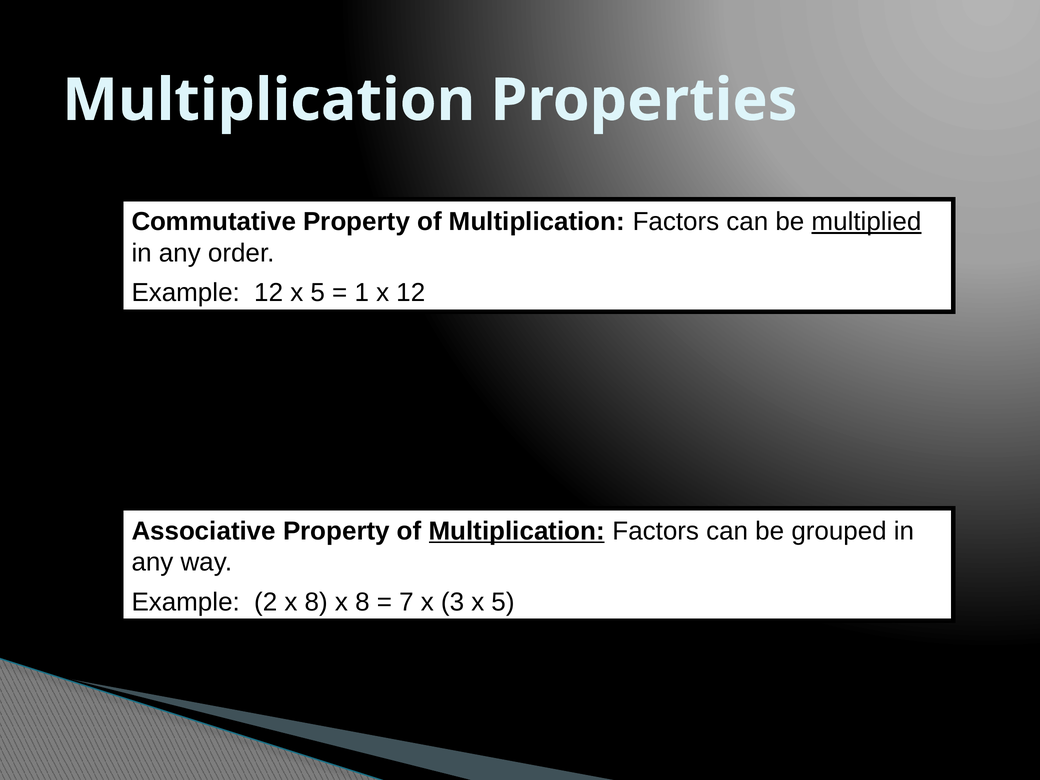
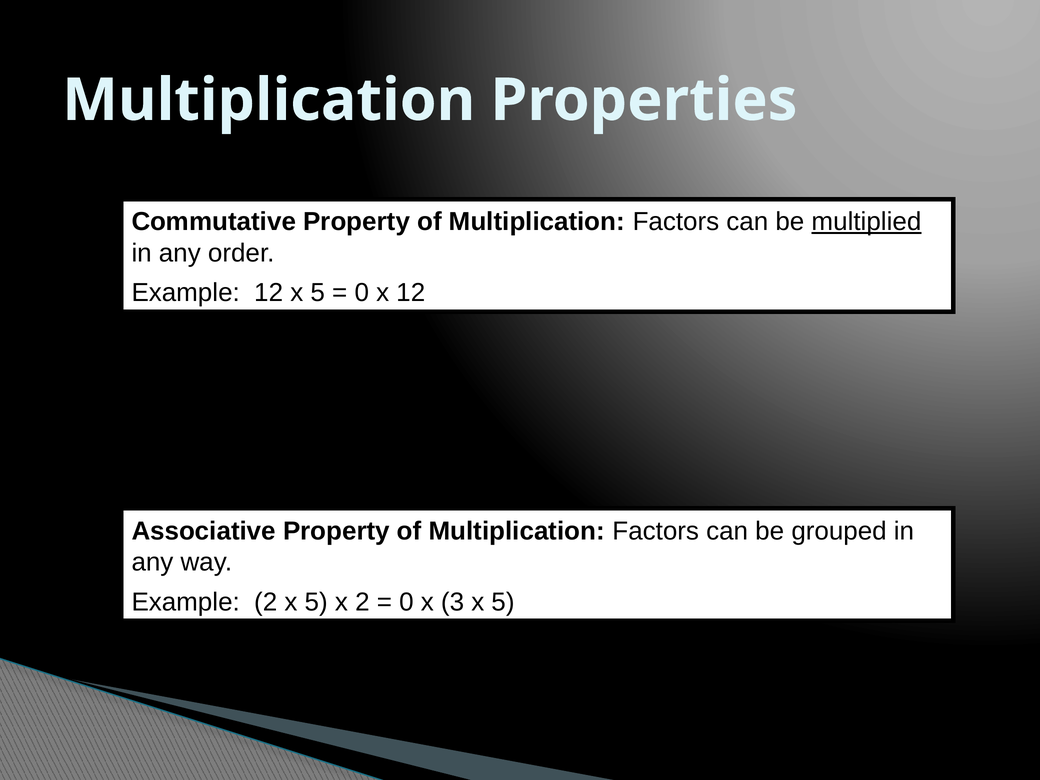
1: 1 -> 0 (362, 293)
Multiplication underline: present -> none (517, 531)
2 x 8: 8 -> 5 (316, 602)
8: 8 -> 2 (362, 602)
7: 7 -> 0 (406, 602)
